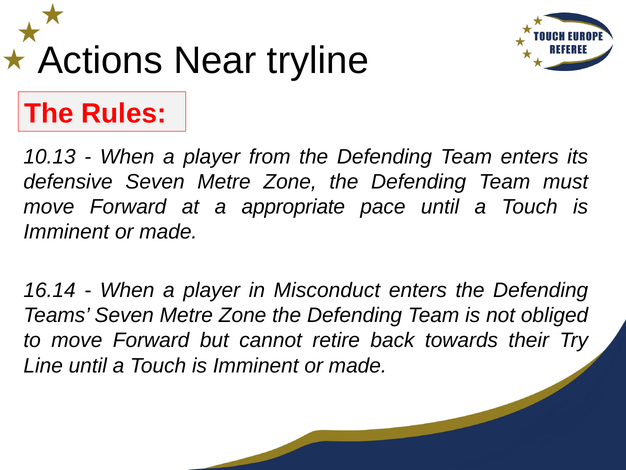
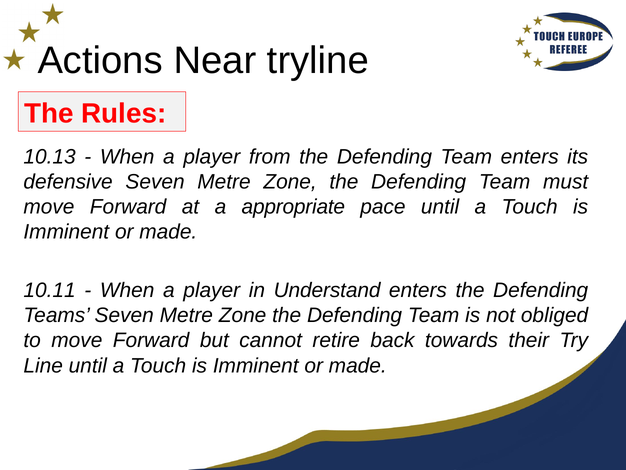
16.14: 16.14 -> 10.11 (50, 290)
Misconduct: Misconduct -> Understand (327, 290)
